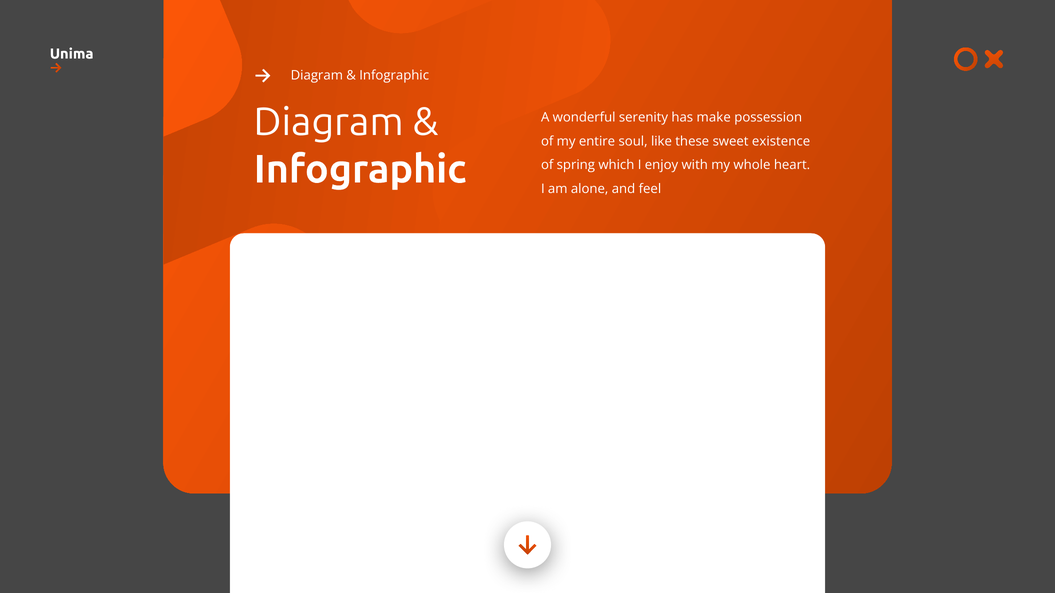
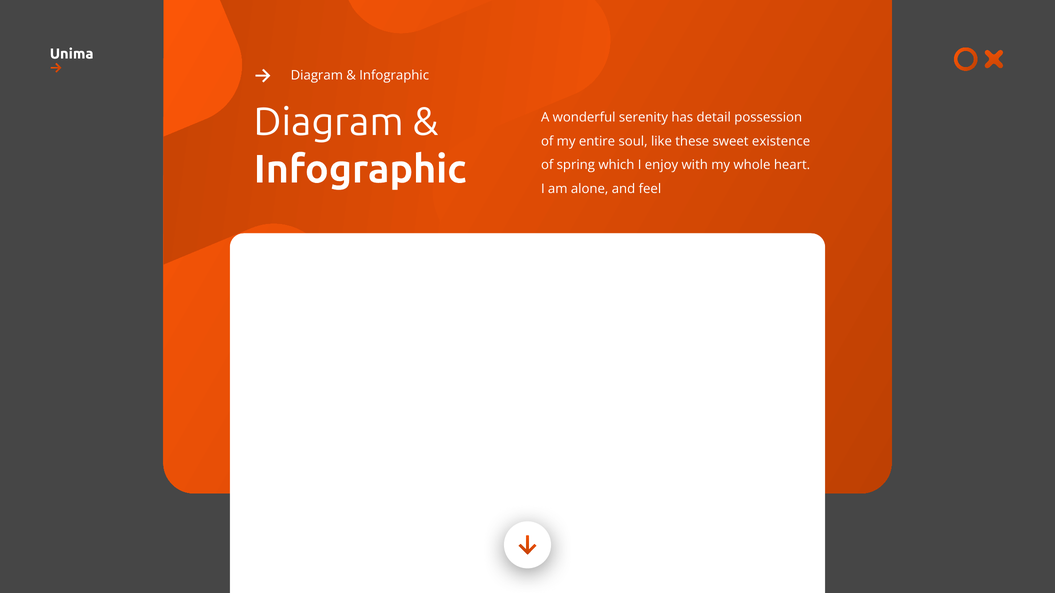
make: make -> detail (714, 118)
